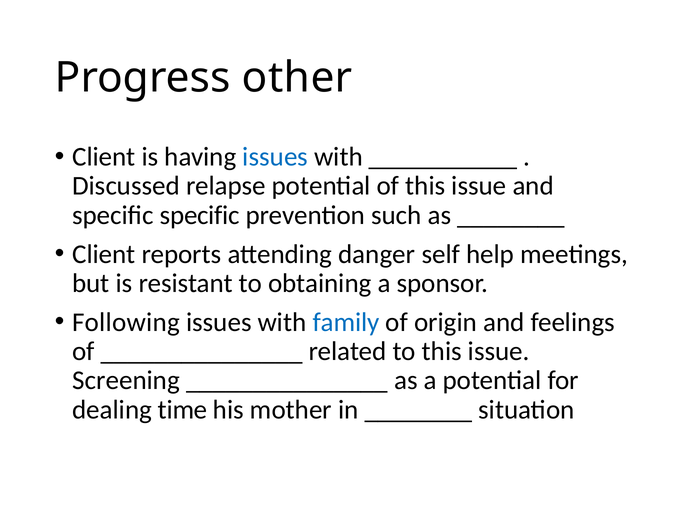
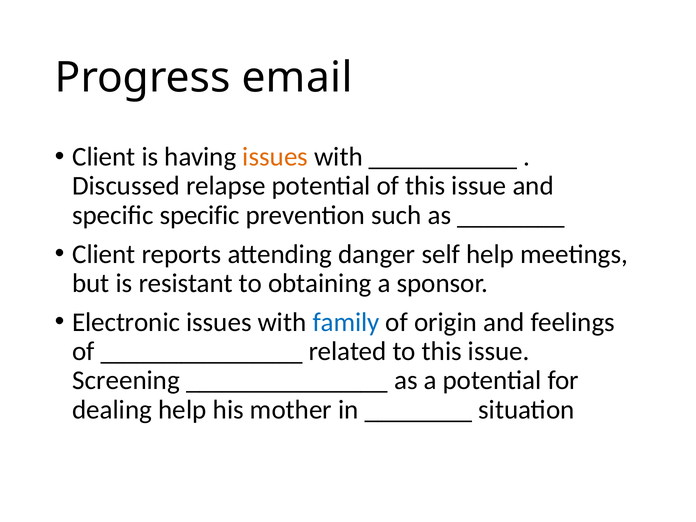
other: other -> email (297, 78)
issues colour: blue -> orange (275, 157)
Following: Following -> Electronic (126, 322)
dealing time: time -> help (182, 410)
